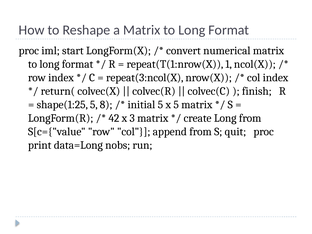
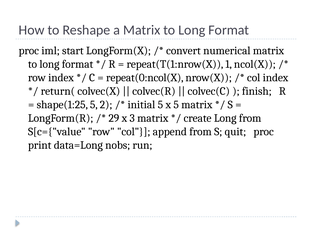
repeat(3:ncol(X: repeat(3:ncol(X -> repeat(0:ncol(X (145, 78)
8: 8 -> 2 (106, 105)
42: 42 -> 29 (114, 118)
